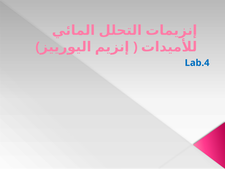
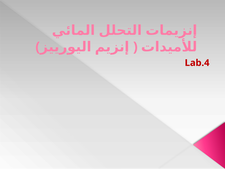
Lab.4 colour: blue -> red (197, 63)
